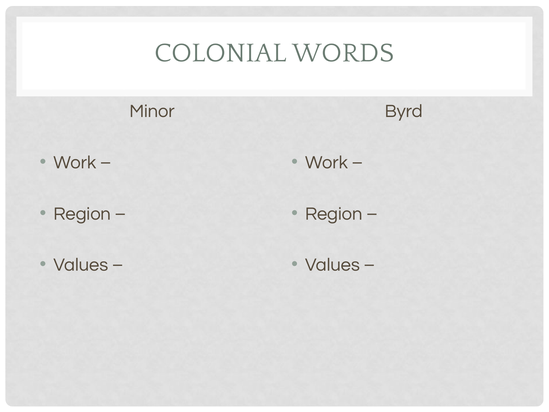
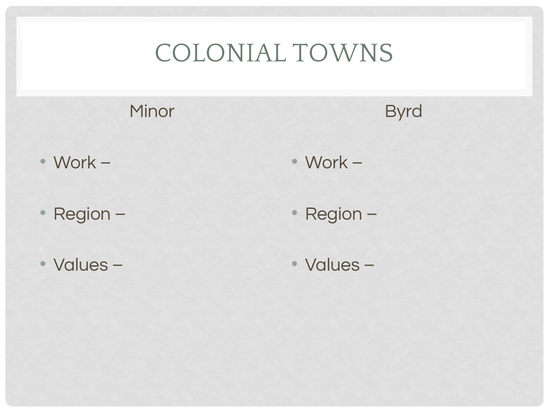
WORDS: WORDS -> TOWNS (343, 53)
